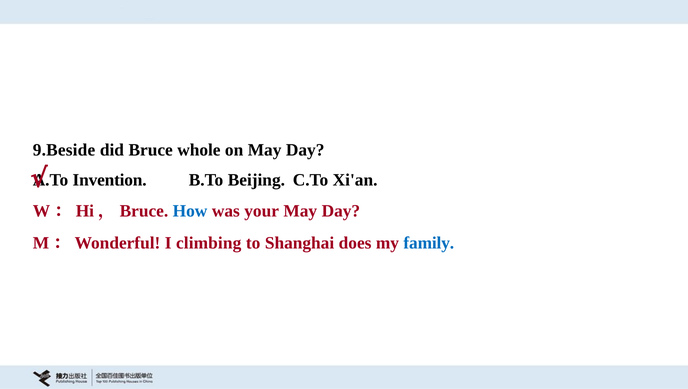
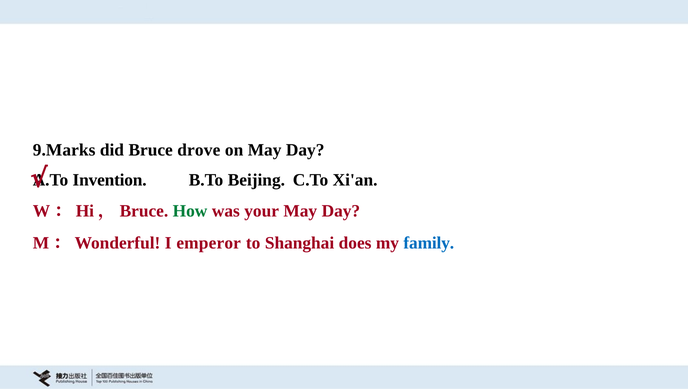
9.Beside: 9.Beside -> 9.Marks (64, 150)
whole: whole -> drove (199, 150)
How colour: blue -> green (190, 211)
climbing: climbing -> emperor (209, 243)
